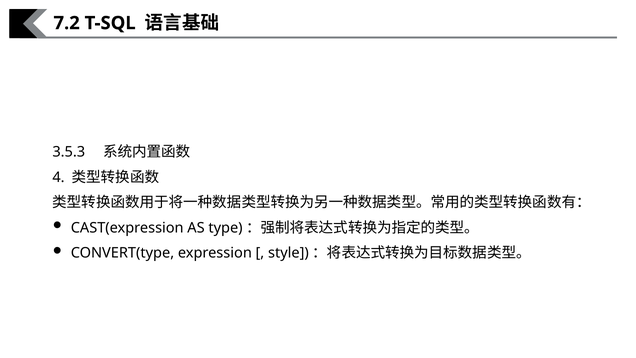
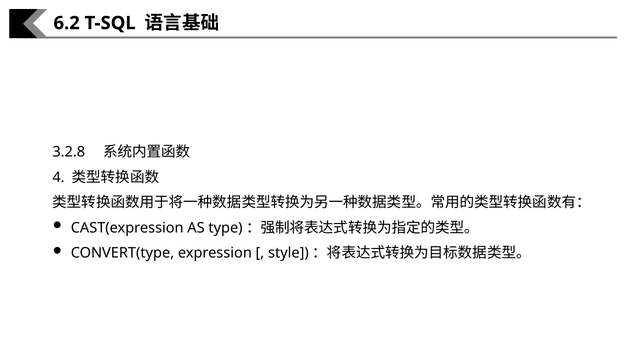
7.2: 7.2 -> 6.2 (67, 23)
3.5.3: 3.5.3 -> 3.2.8 (69, 152)
